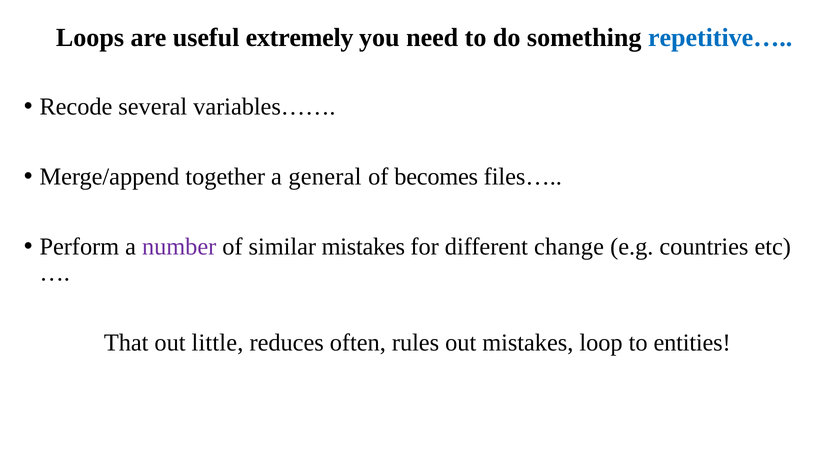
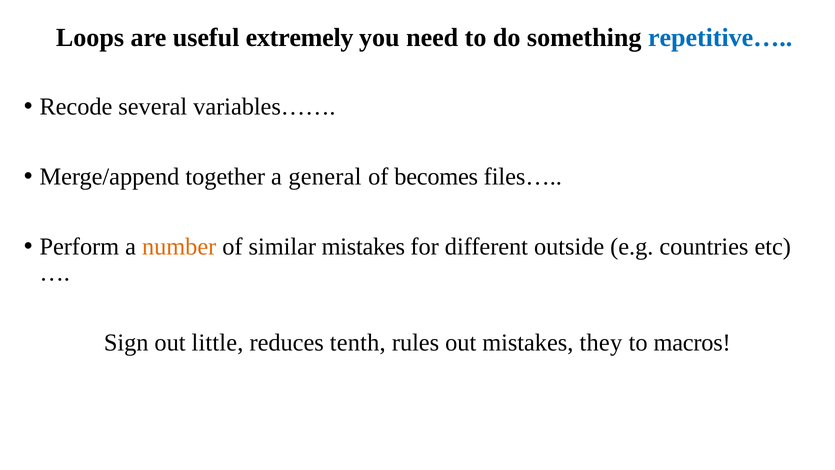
number colour: purple -> orange (179, 246)
change: change -> outside (569, 246)
That: That -> Sign (126, 343)
often: often -> tenth (358, 343)
loop: loop -> they (601, 343)
entities: entities -> macros (692, 343)
